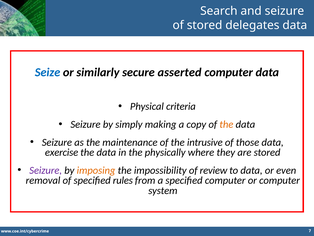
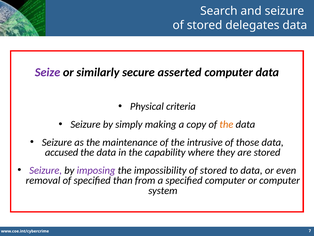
Seize colour: blue -> purple (48, 72)
exercise: exercise -> accused (62, 152)
physically: physically -> capability (165, 152)
imposing colour: orange -> purple (96, 170)
impossibility of review: review -> stored (213, 170)
rules: rules -> than (123, 180)
